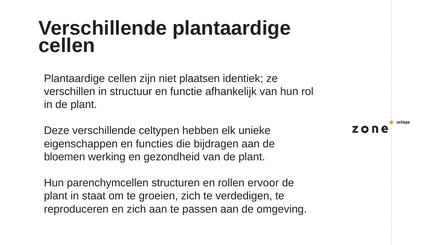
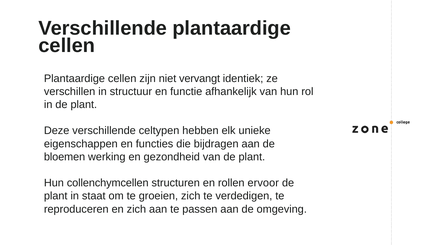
plaatsen: plaatsen -> vervangt (200, 78)
parenchymcellen: parenchymcellen -> collenchymcellen (108, 183)
